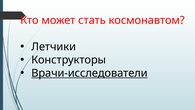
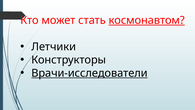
космонавтом underline: none -> present (147, 20)
